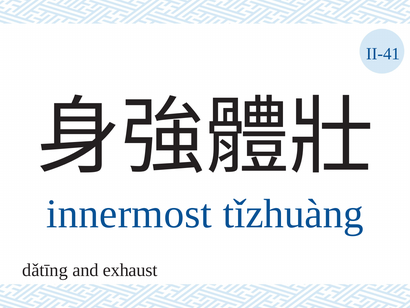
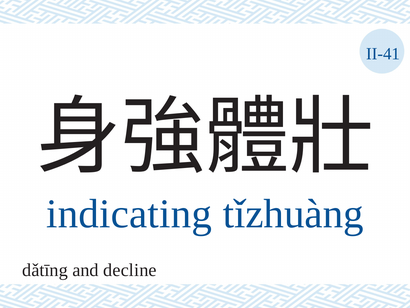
innermost: innermost -> indicating (129, 214)
exhaust: exhaust -> decline (130, 270)
